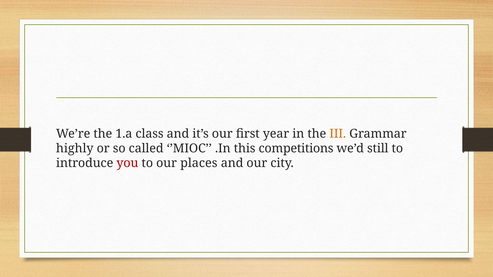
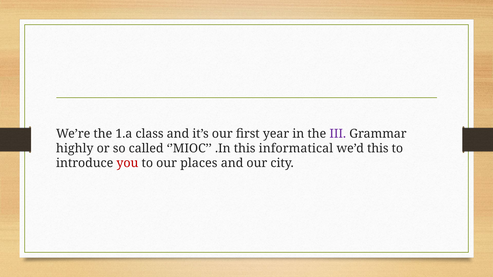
III colour: orange -> purple (338, 134)
competitions: competitions -> informatical (296, 149)
we’d still: still -> this (378, 149)
